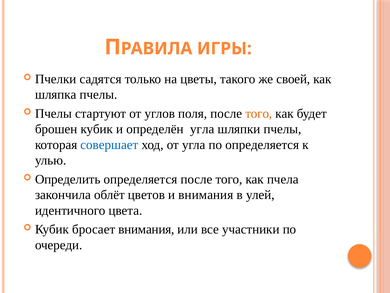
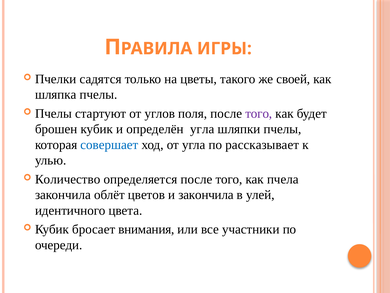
того colour: orange -> purple (259, 113)
по определяется: определяется -> рассказывает (262, 145)
Определить: Определить -> Количество (68, 179)
и внимания: внимания -> закончила (206, 195)
